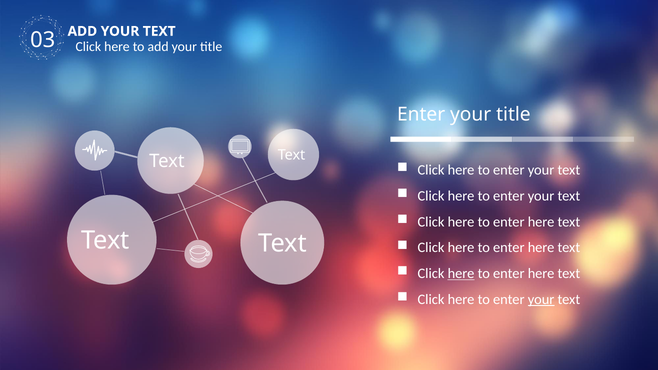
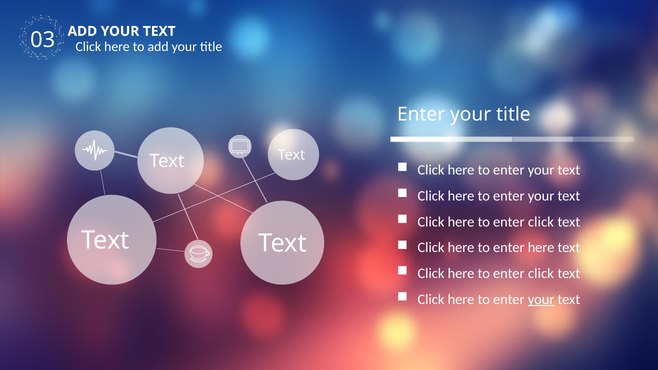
here: here -> click (541, 222)
here underline: present -> none (461, 274)
here: here -> click (541, 274)
